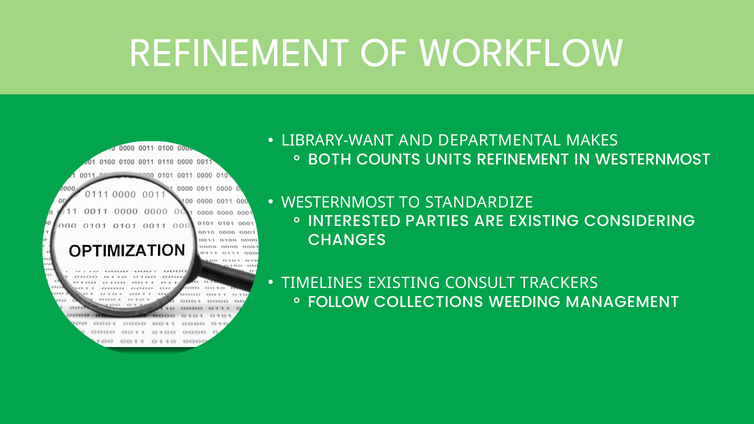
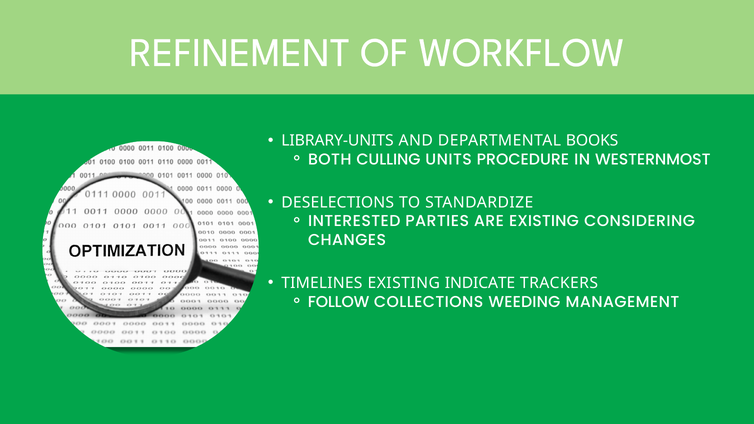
LIBRARY-WANT: LIBRARY-WANT -> LIBRARY-UNITS (337, 141)
MAKES: MAKES -> BOOKS (592, 141)
COUNTS: COUNTS -> CULLING (388, 160)
UNITS REFINEMENT: REFINEMENT -> PROCEDURE (523, 160)
WESTERNMOST: WESTERNMOST -> DESELECTIONS (338, 203)
CONSULT: CONSULT -> INDICATE (480, 283)
